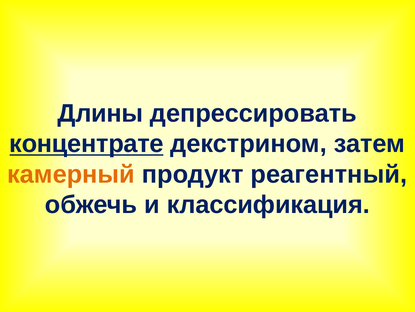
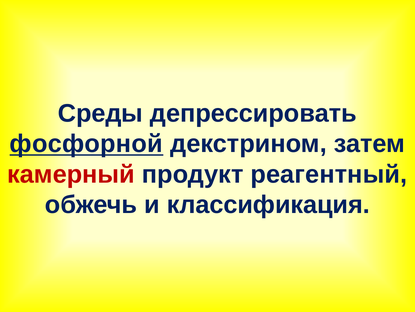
Длины: Длины -> Среды (100, 113)
концентрате: концентрате -> фосфорной (86, 143)
камерный colour: orange -> red (71, 174)
